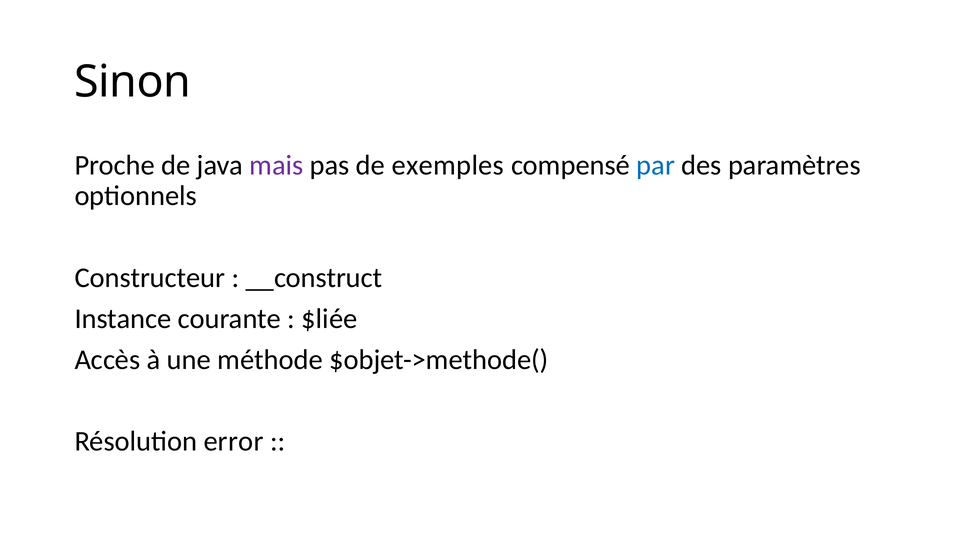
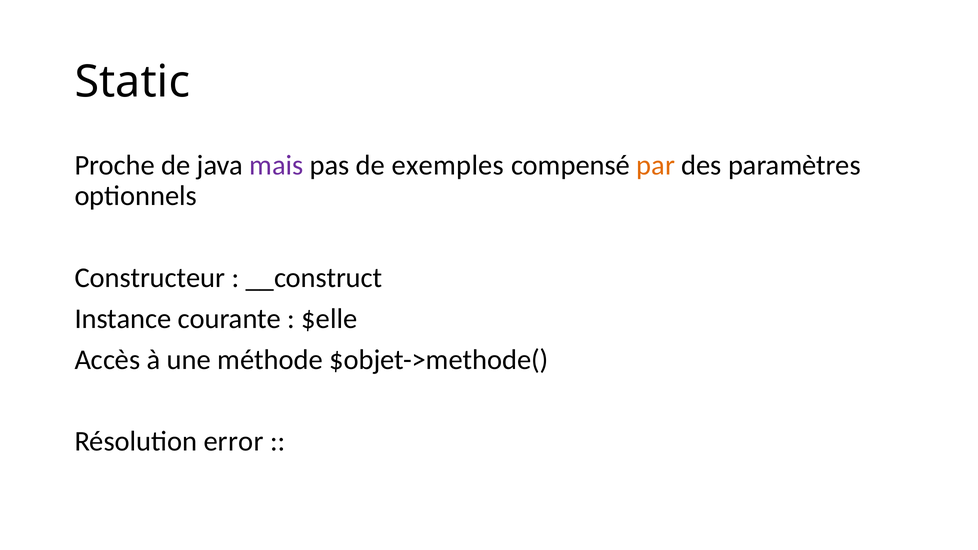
Sinon: Sinon -> Static (132, 82)
par colour: blue -> orange (656, 165)
$liée: $liée -> $elle (329, 319)
